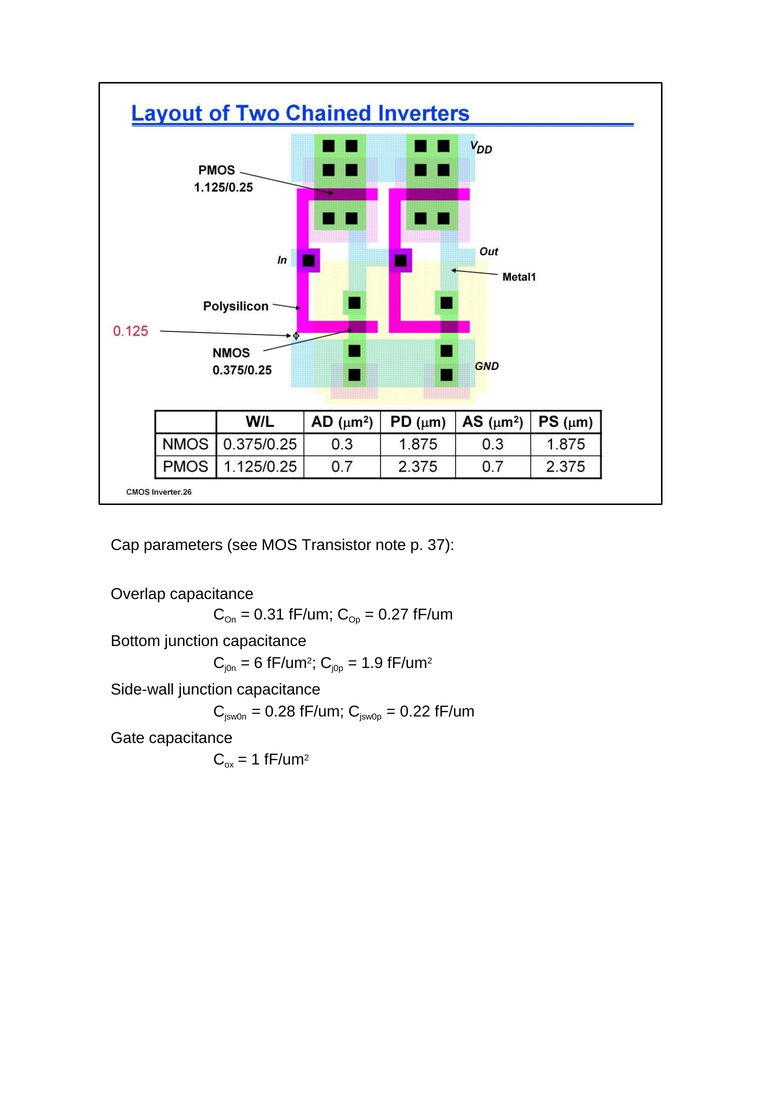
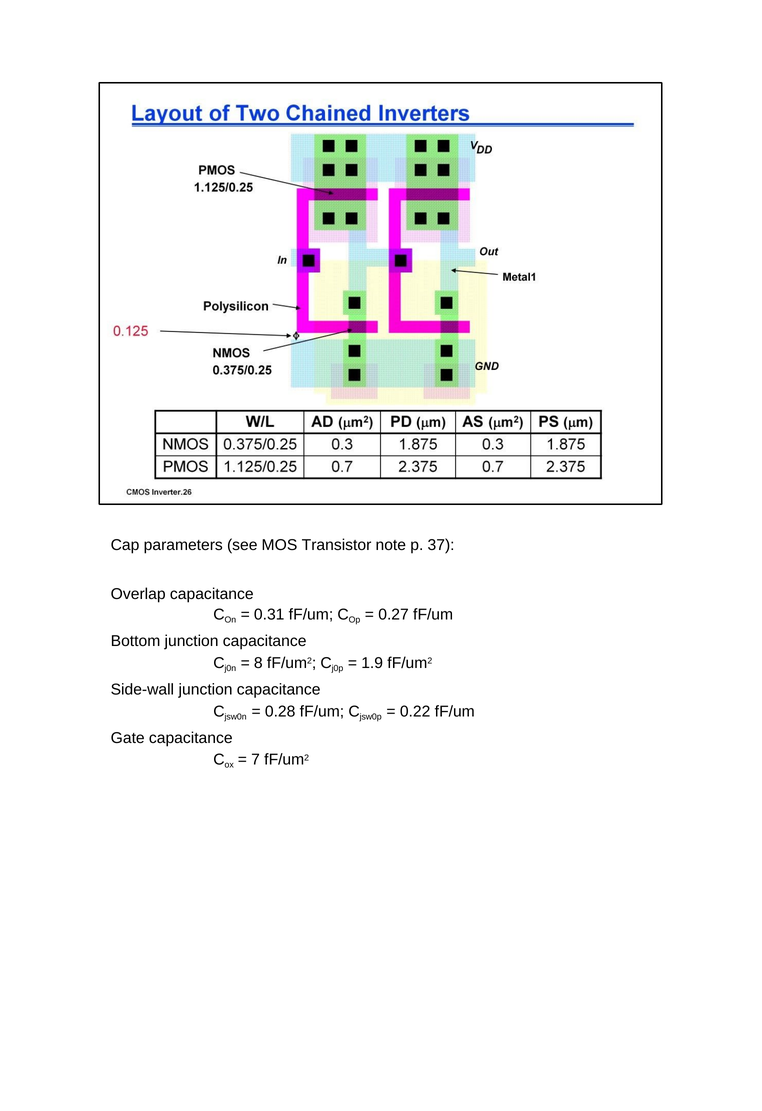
6: 6 -> 8 (258, 663)
1: 1 -> 7 (256, 760)
